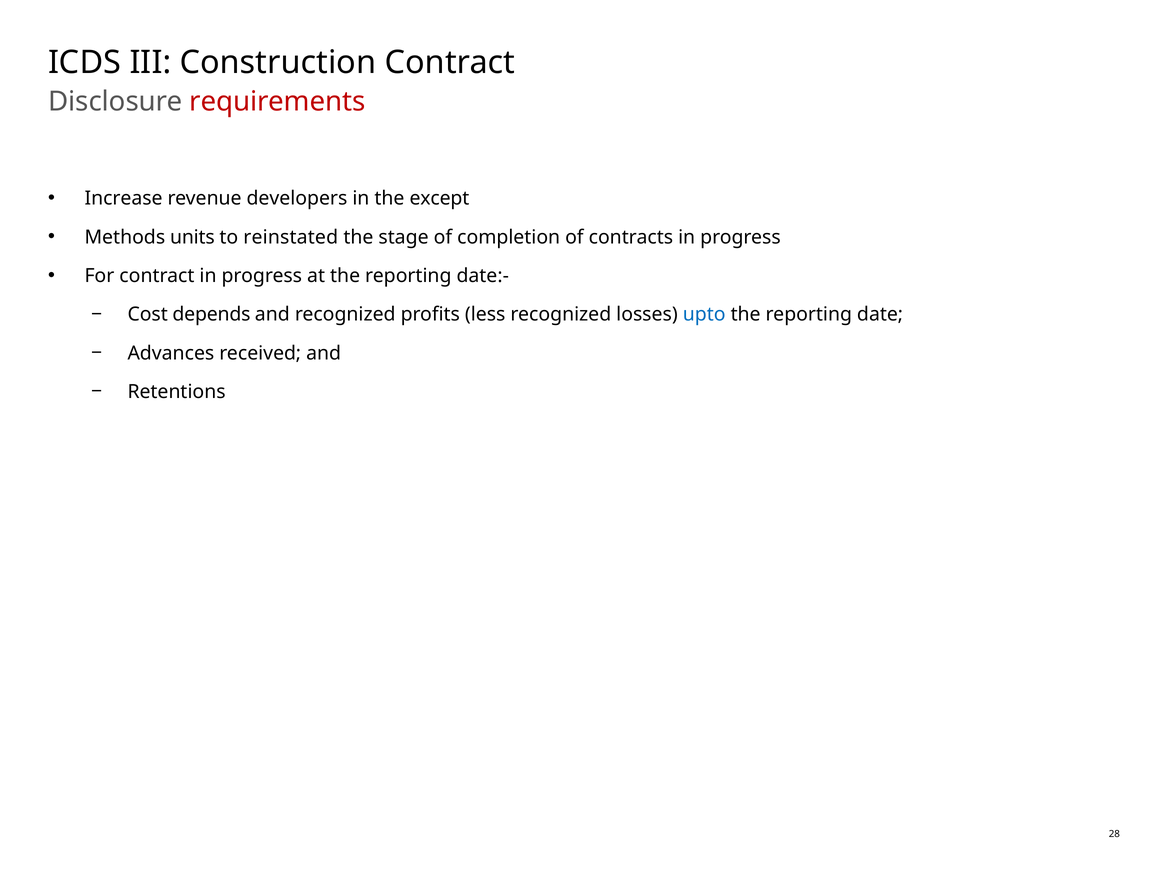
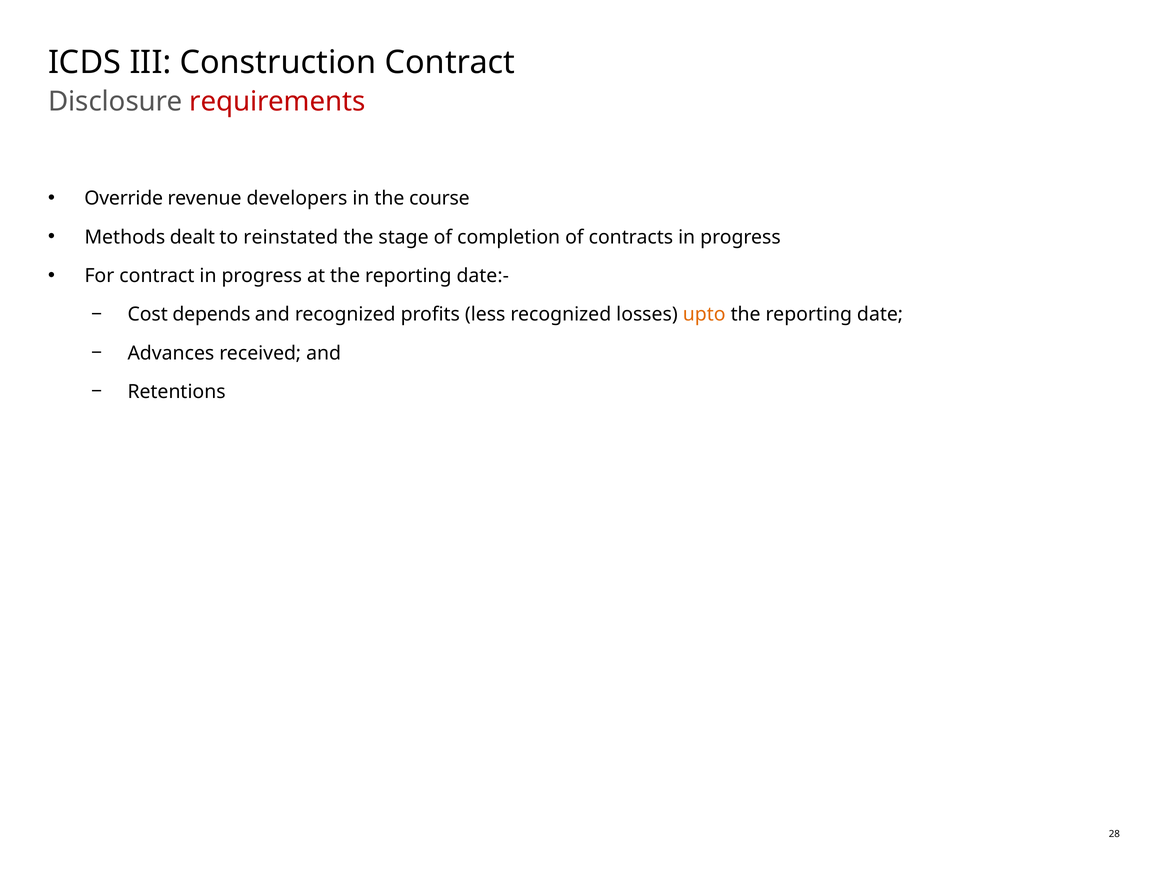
Increase: Increase -> Override (124, 198)
except: except -> course (439, 198)
units: units -> dealt (192, 237)
upto colour: blue -> orange (704, 314)
